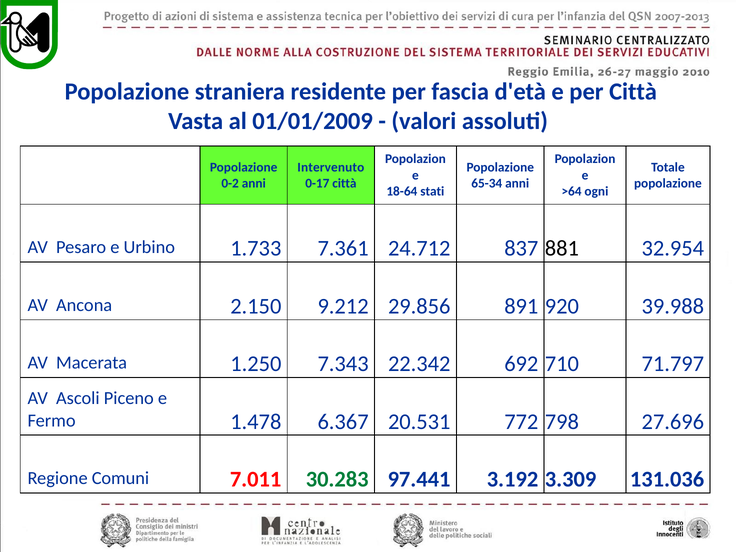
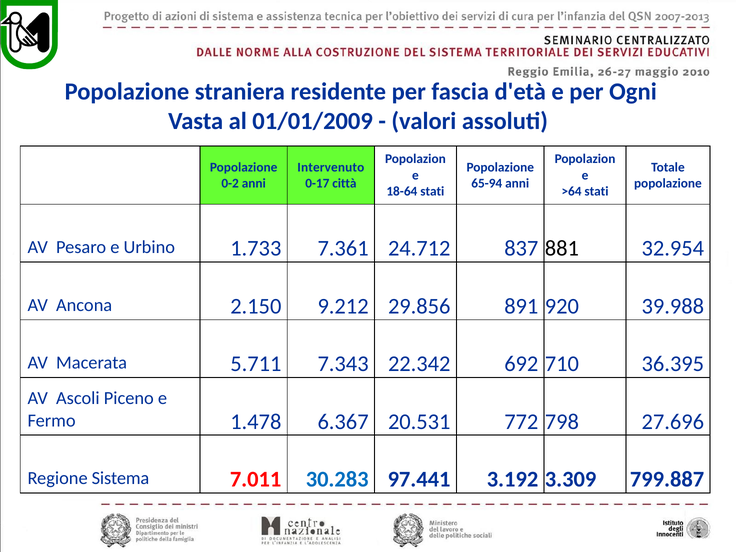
per Città: Città -> Ogni (633, 92)
65-34: 65-34 -> 65-94 (487, 183)
>64 ogni: ogni -> stati (596, 191)
1.250: 1.250 -> 5.711 (256, 364)
71.797: 71.797 -> 36.395 (673, 364)
Comuni: Comuni -> Sistema (120, 478)
30.283 colour: green -> blue (337, 479)
131.036: 131.036 -> 799.887 (667, 479)
